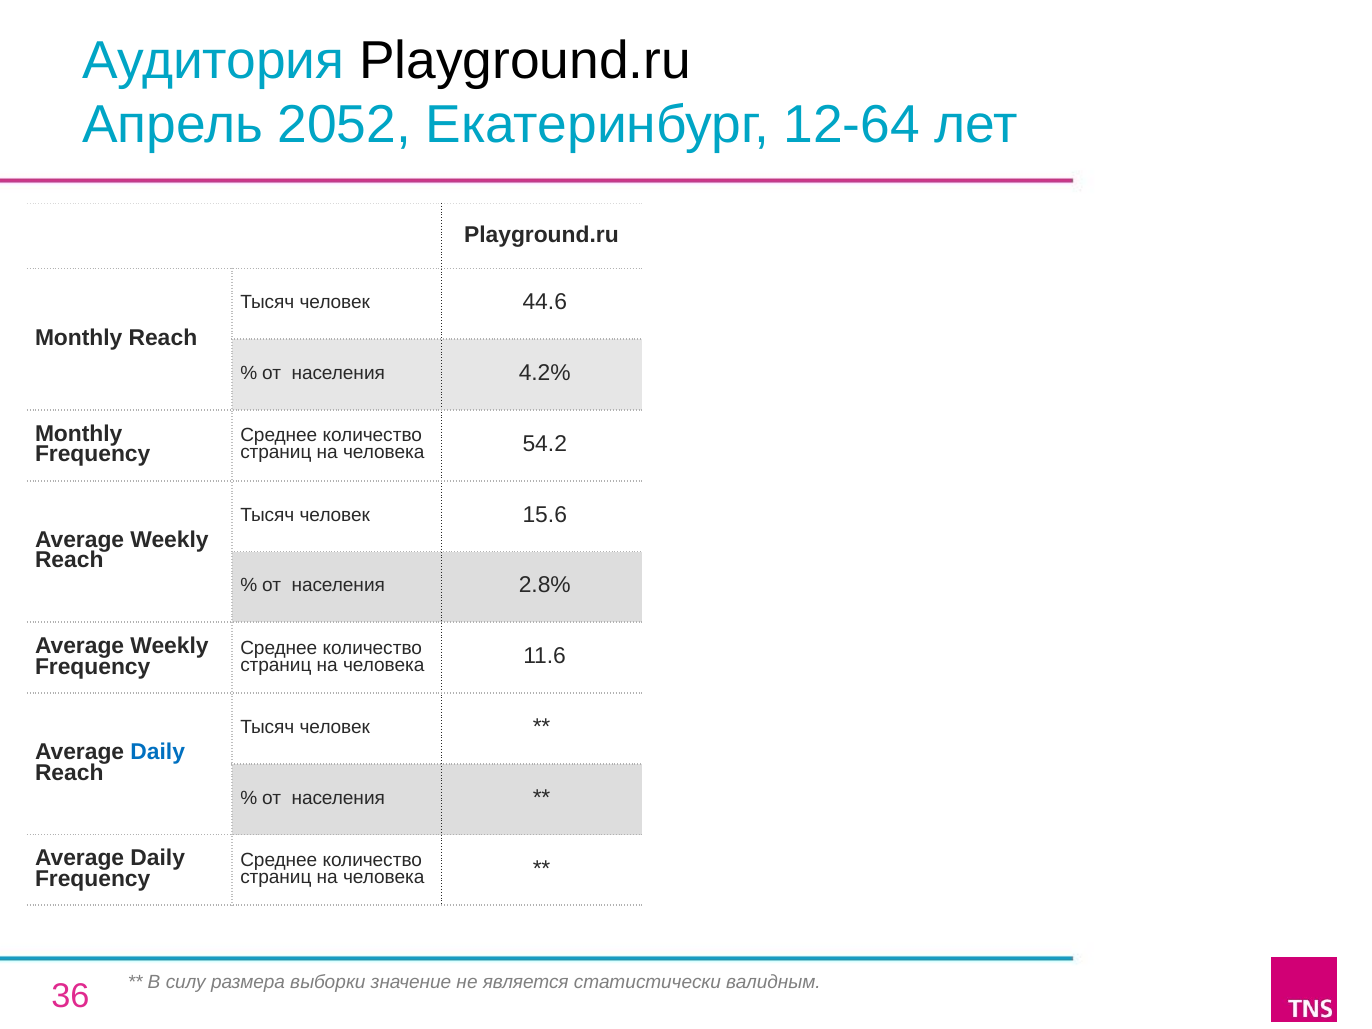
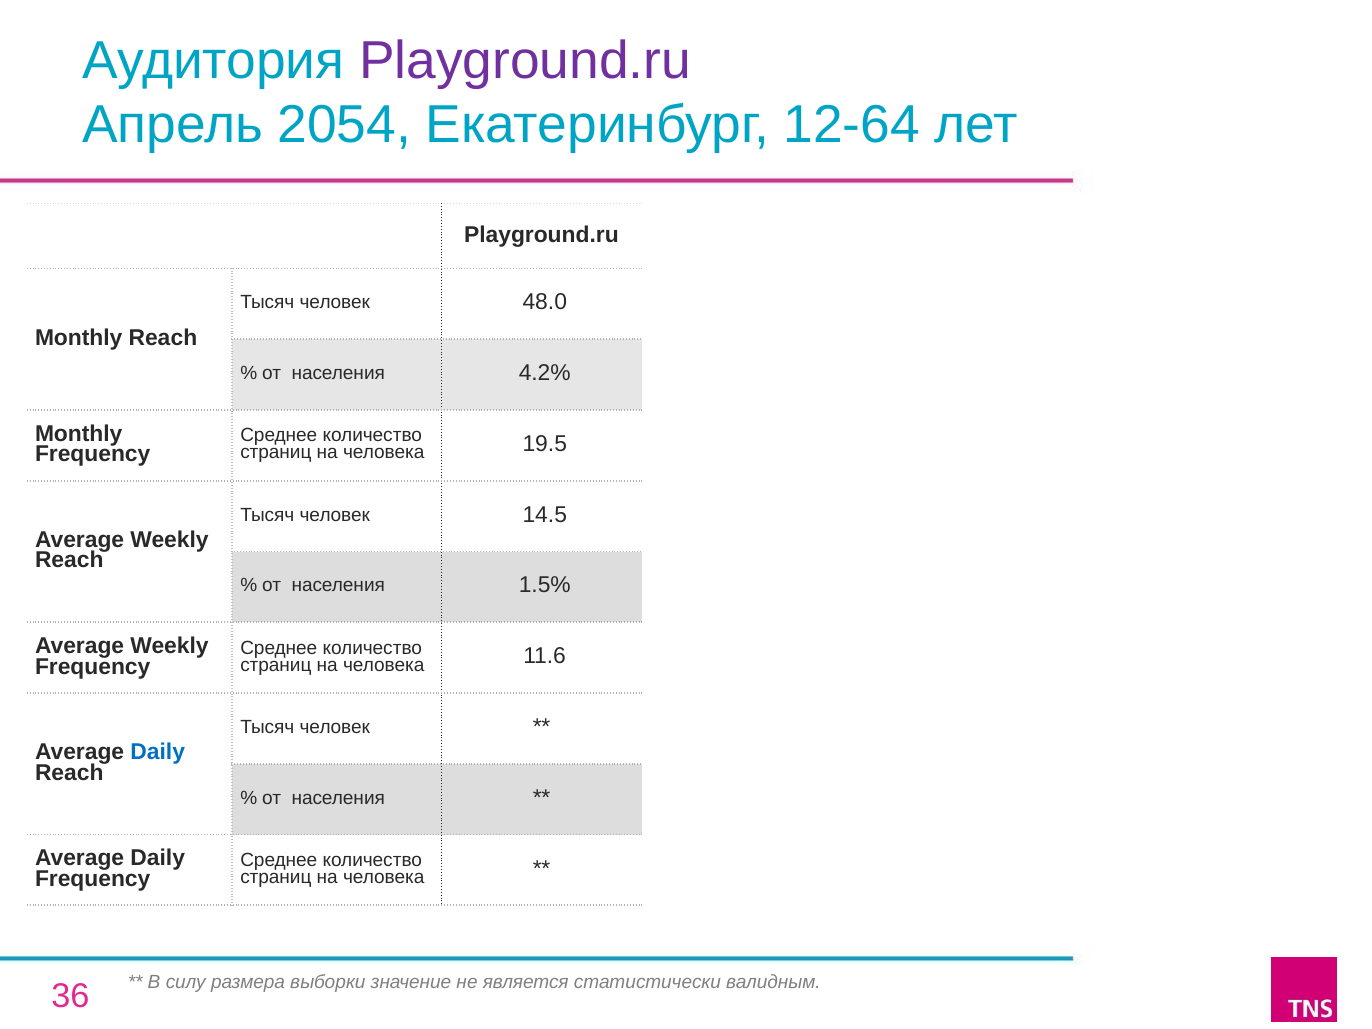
Playground.ru colour: black -> purple (525, 61)
2052: 2052 -> 2054 (344, 125)
44.6: 44.6 -> 48.0 (545, 302)
54.2: 54.2 -> 19.5 (545, 444)
15.6: 15.6 -> 14.5 (545, 515)
2.8%: 2.8% -> 1.5% (545, 585)
